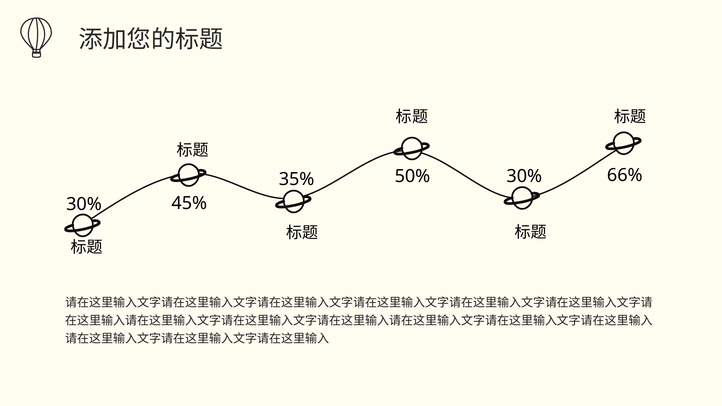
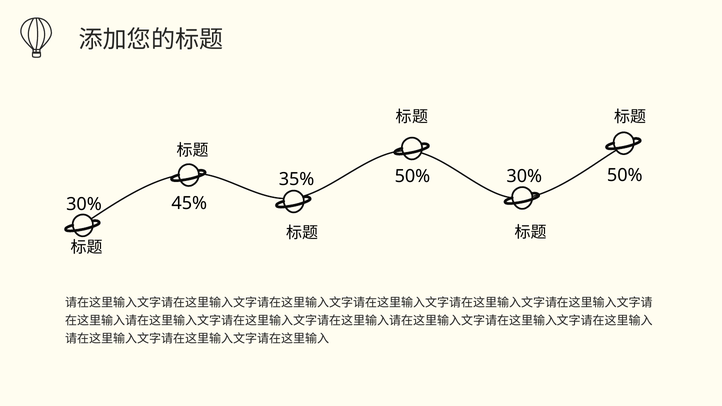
66%: 66% -> 50% (625, 175)
